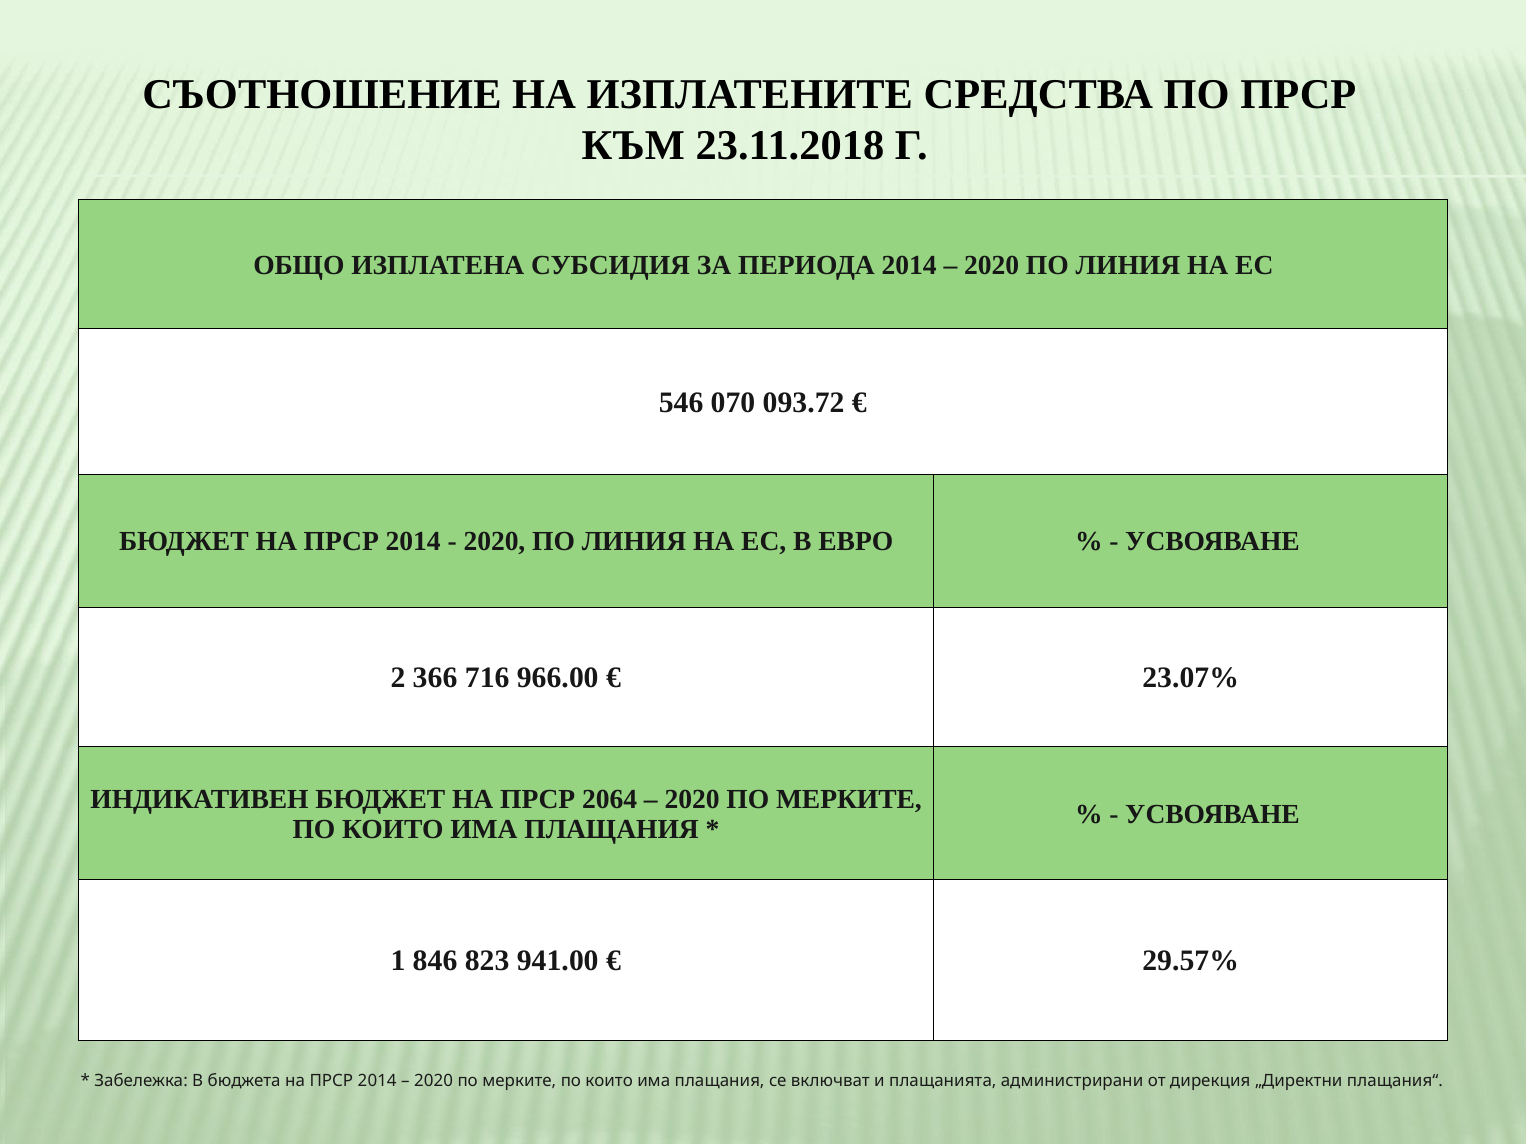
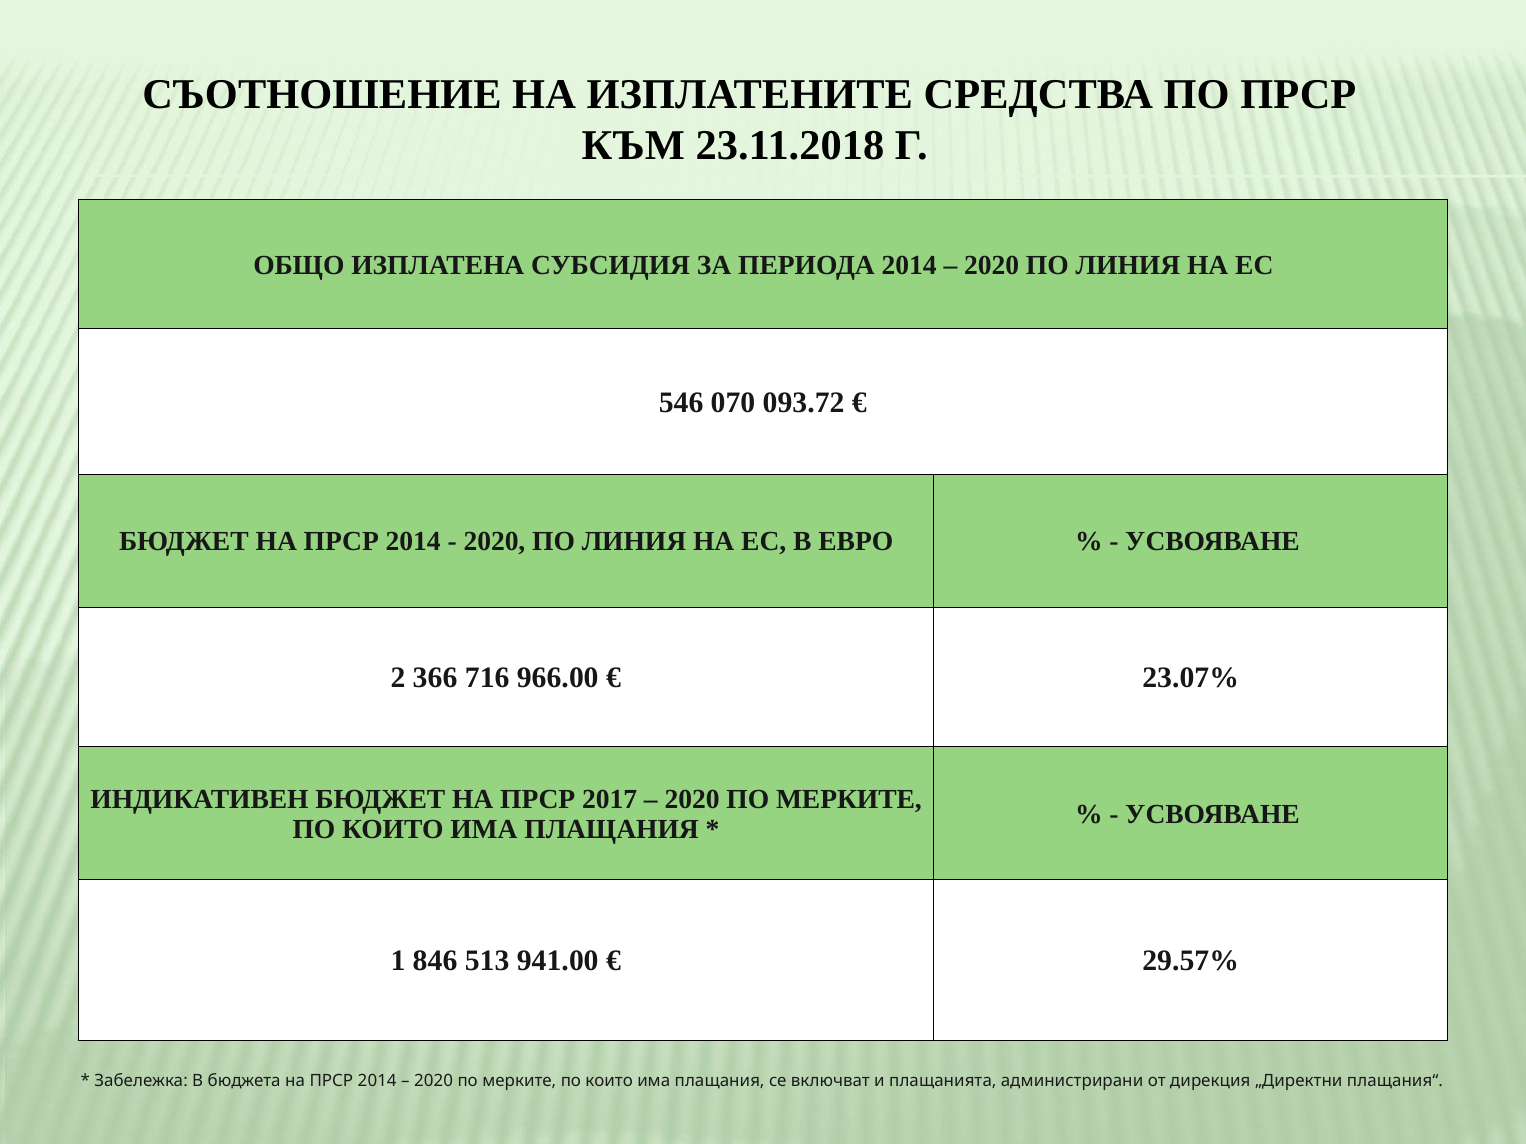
2064: 2064 -> 2017 (610, 799)
823: 823 -> 513 (487, 961)
